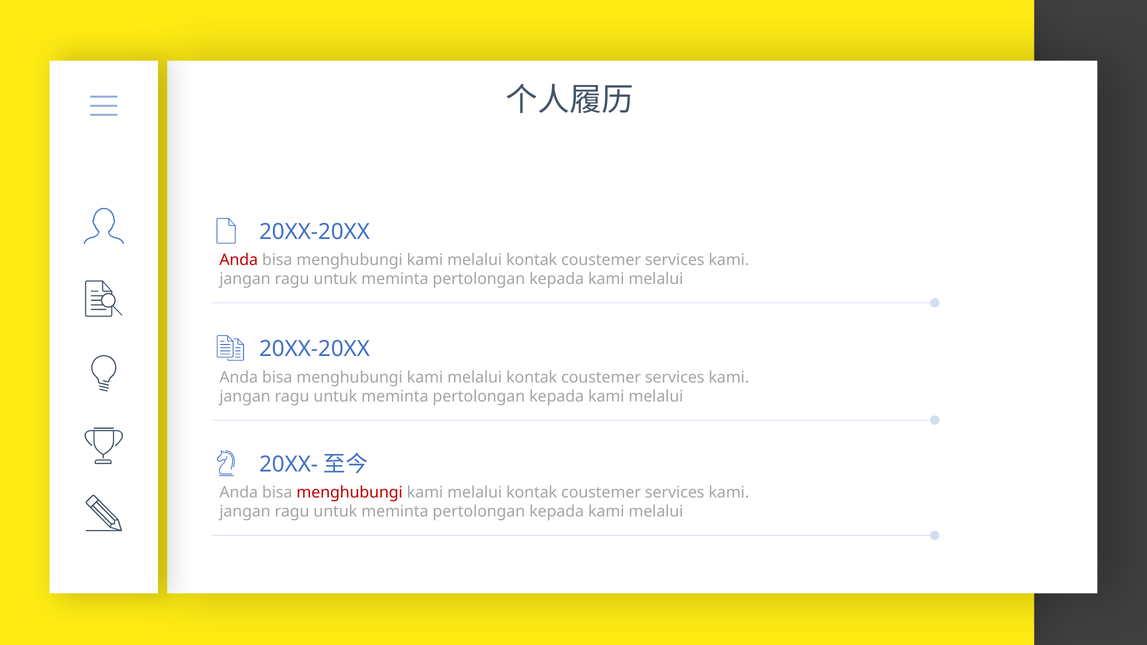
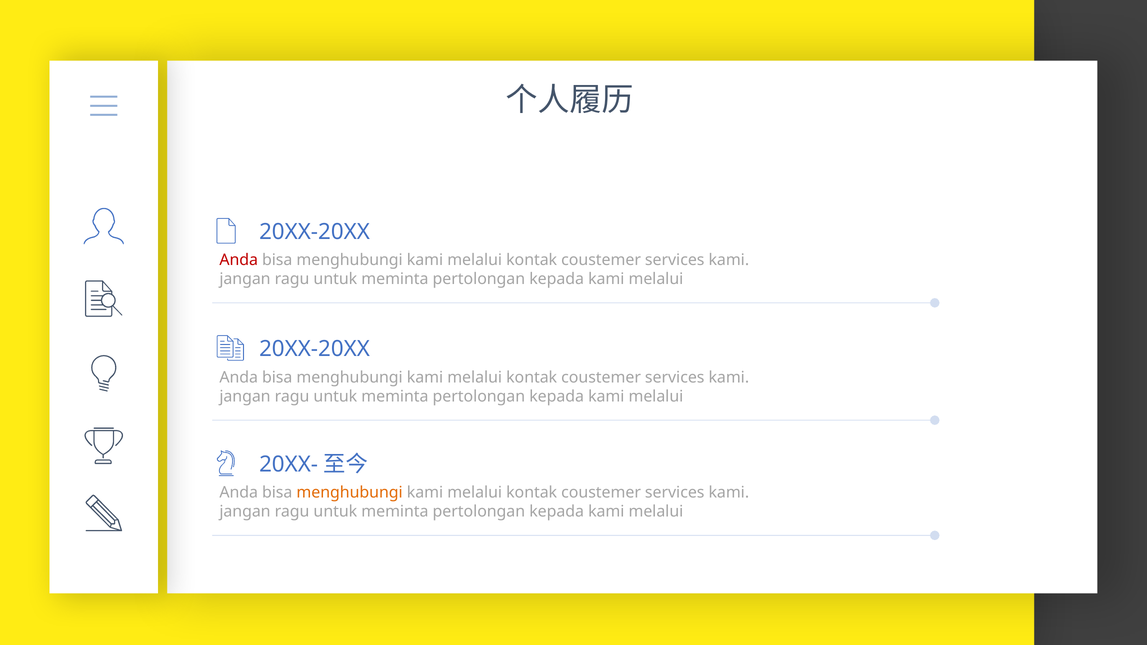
menghubungi colour: red -> orange (350, 493)
